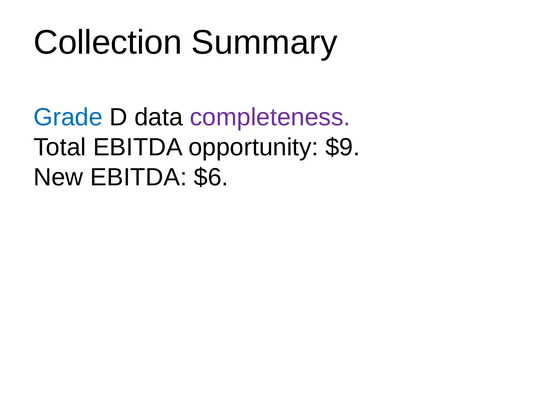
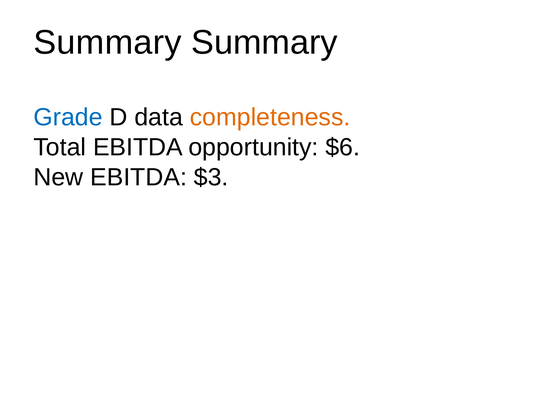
Collection: Collection -> Summary (108, 43)
completeness colour: purple -> orange (270, 117)
$9: $9 -> $6 (343, 147)
$6: $6 -> $3 (211, 177)
